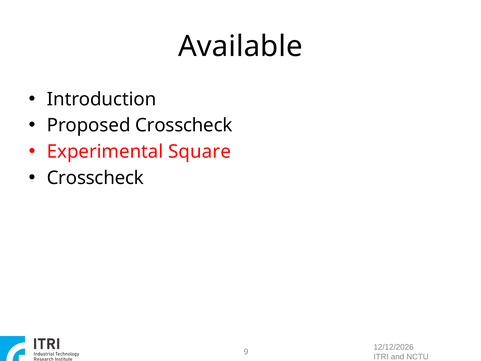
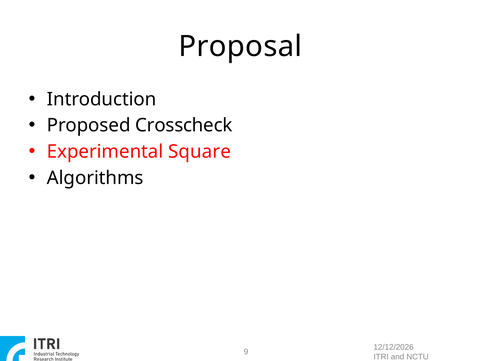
Available: Available -> Proposal (240, 47)
Crosscheck: Crosscheck -> Algorithms (95, 178)
